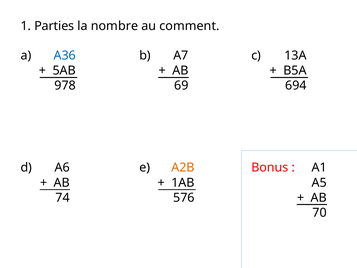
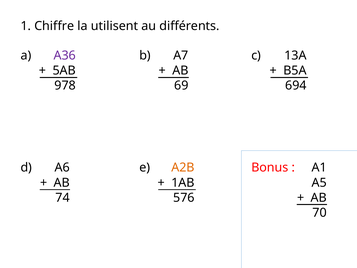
Parties: Parties -> Chiffre (54, 26)
nombre: nombre -> utilisent (114, 26)
comment: comment -> différents (189, 26)
A36 colour: blue -> purple (65, 55)
